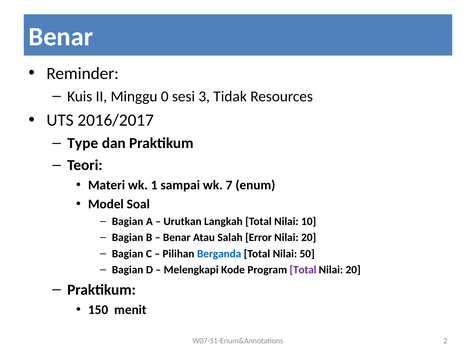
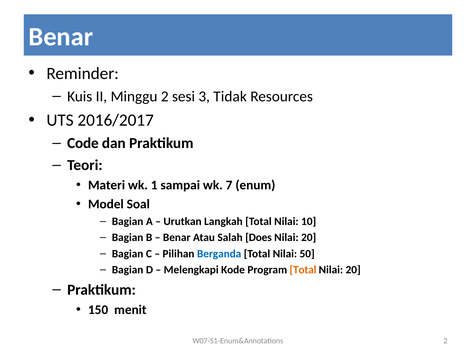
Minggu 0: 0 -> 2 (165, 96)
Type: Type -> Code (83, 143)
Error: Error -> Does (259, 238)
Total colour: purple -> orange (303, 270)
